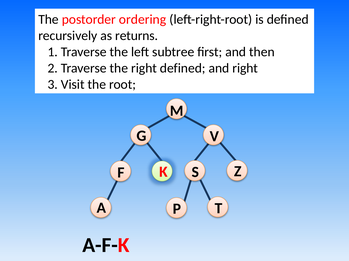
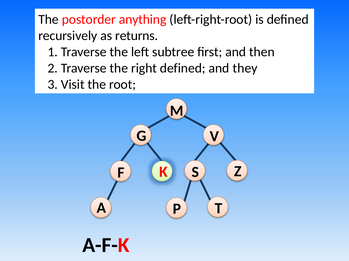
ordering: ordering -> anything (143, 20)
and right: right -> they (245, 68)
